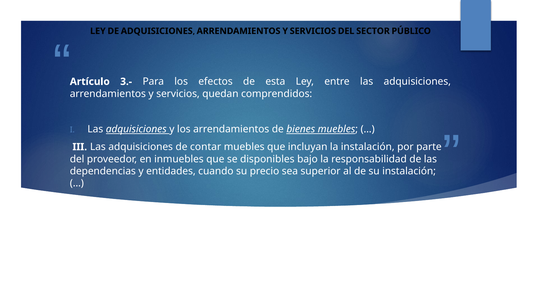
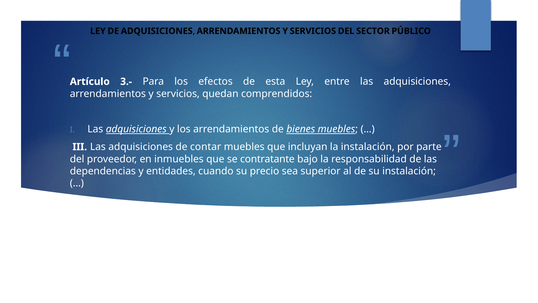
disponibles: disponibles -> contratante (267, 159)
